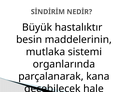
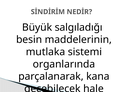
hastalıktır: hastalıktır -> salgıladığı (79, 27)
